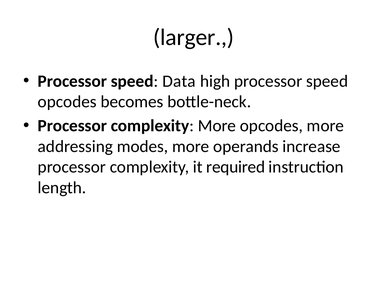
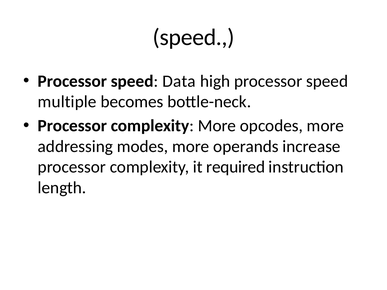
larger: larger -> speed (194, 37)
opcodes: opcodes -> multiple (67, 102)
